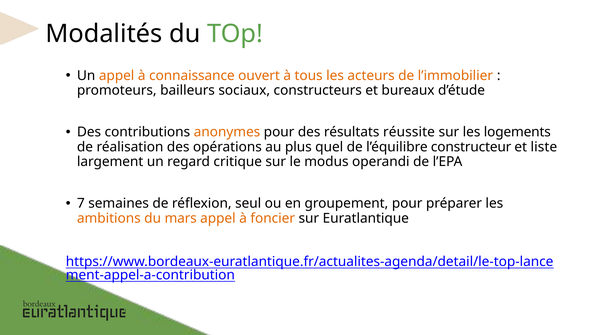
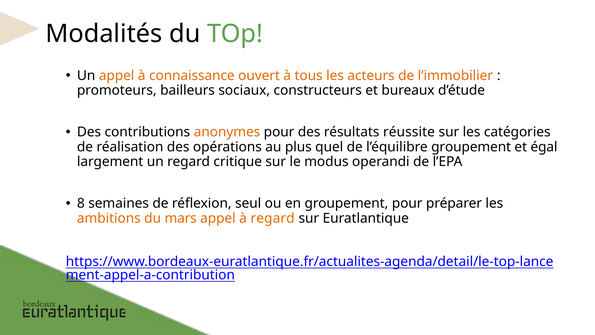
logements: logements -> catégories (517, 132)
l’équilibre constructeur: constructeur -> groupement (471, 147)
liste: liste -> égal (544, 147)
7: 7 -> 8 (81, 203)
à foncier: foncier -> regard (273, 218)
